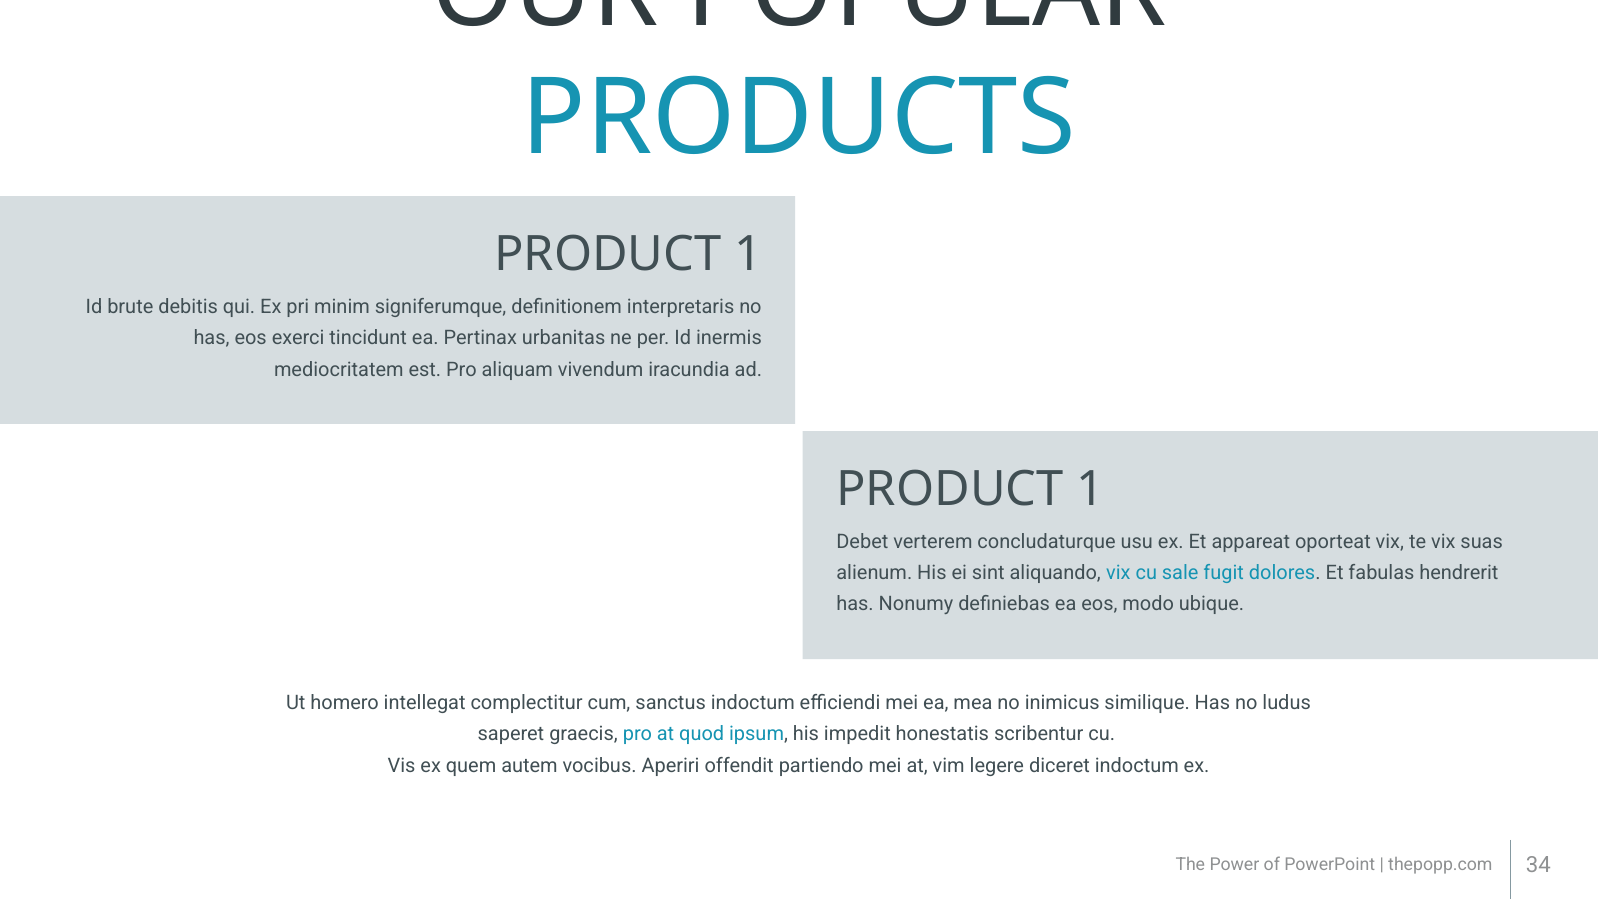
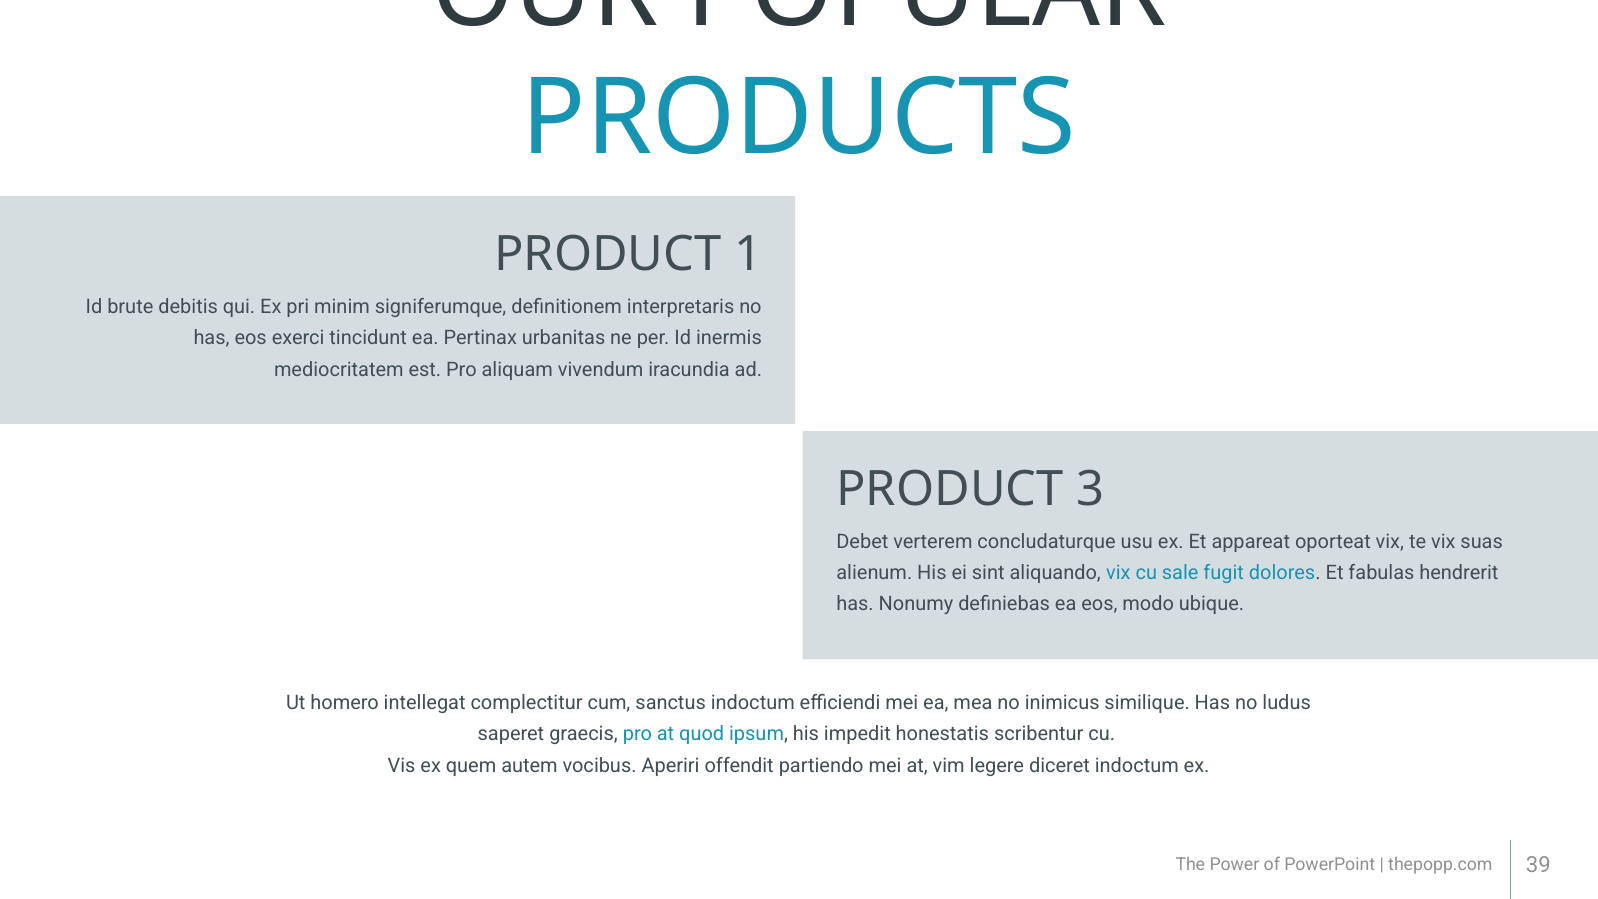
1: 1 -> 3 (1090, 489)
34: 34 -> 39 (1538, 865)
